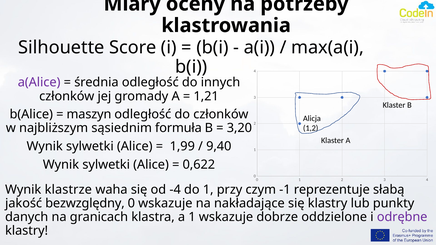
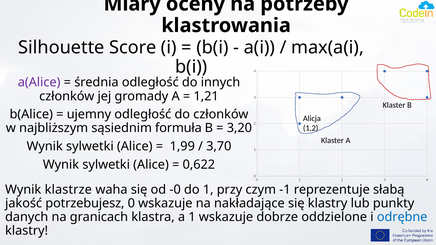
maszyn: maszyn -> ujemny (89, 115)
9,40: 9,40 -> 3,70 (219, 147)
-4: -4 -> -0 (175, 190)
bezwzględny: bezwzględny -> potrzebujesz (85, 204)
odrębne colour: purple -> blue (402, 217)
